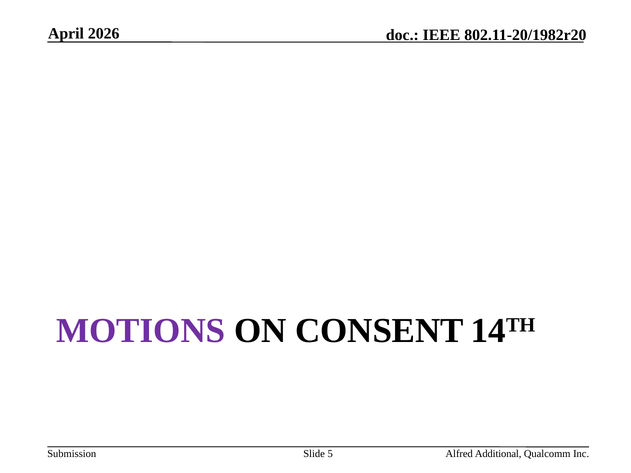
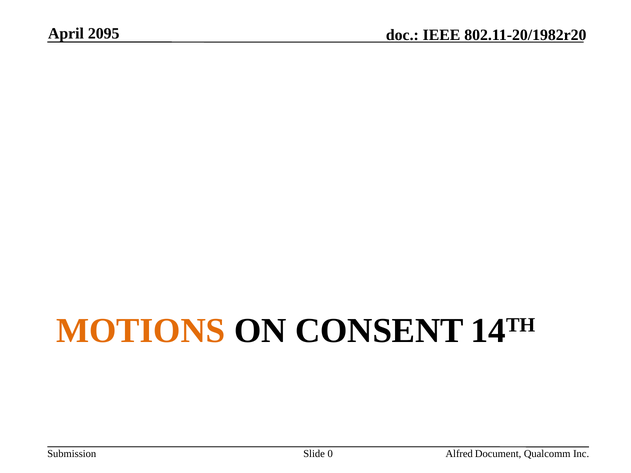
2026: 2026 -> 2095 (104, 33)
MOTIONS colour: purple -> orange (141, 331)
5: 5 -> 0 (330, 454)
Additional: Additional -> Document (498, 454)
